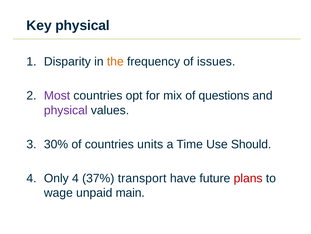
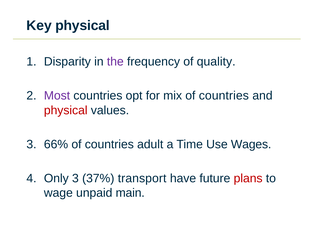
the colour: orange -> purple (115, 61)
issues: issues -> quality (216, 61)
mix of questions: questions -> countries (224, 95)
physical colour: purple -> red (66, 110)
30%: 30% -> 66% (56, 144)
units: units -> adult (150, 144)
Should: Should -> Wages (251, 144)
Only 4: 4 -> 3 (75, 178)
